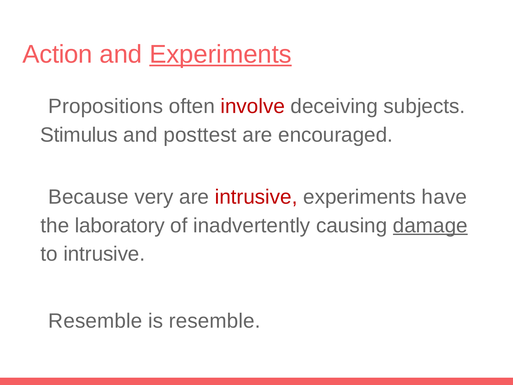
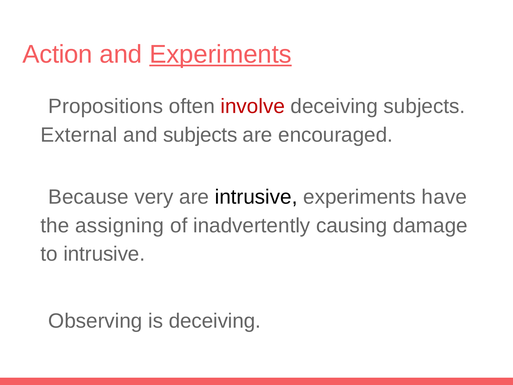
Stimulus: Stimulus -> External (79, 135)
and posttest: posttest -> subjects (200, 135)
intrusive colour: red -> black (256, 197)
laboratory: laboratory -> assigning (120, 225)
damage underline: present -> none (430, 225)
Resemble: Resemble -> Observing (95, 321)
is resemble: resemble -> deceiving (215, 321)
